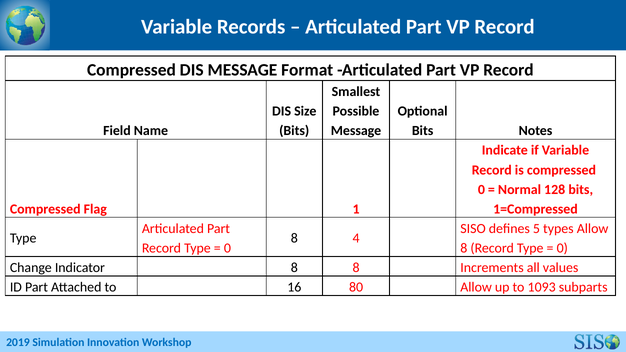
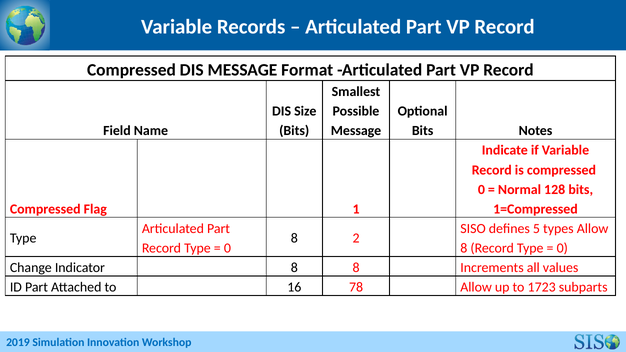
4: 4 -> 2 (356, 238)
80: 80 -> 78 (356, 287)
1093: 1093 -> 1723 (542, 287)
